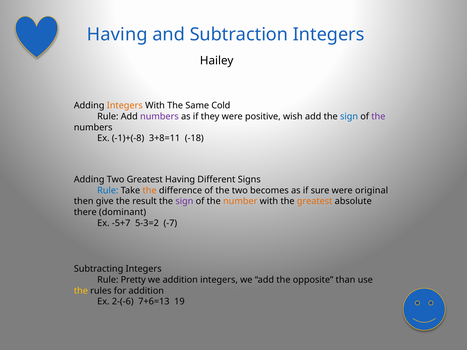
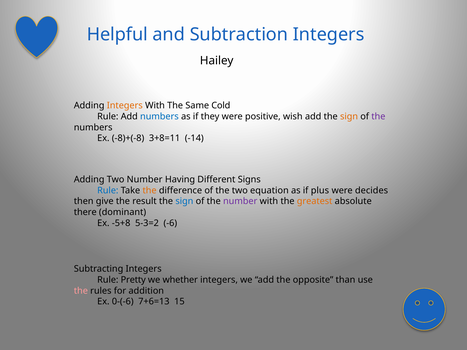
Having: Having -> Helpful (117, 34)
numbers colour: purple -> blue (159, 117)
sign colour: blue -> orange (349, 117)
-1)+(-8: -1)+(-8 -> -8)+(-8 (128, 138)
-18: -18 -> -14 (194, 138)
Two Greatest: Greatest -> Number (145, 180)
becomes: becomes -> equation (269, 191)
sure: sure -> plus (320, 191)
original: original -> decides (372, 191)
sign colour: purple -> blue (184, 201)
number colour: orange -> purple (240, 201)
-5+7: -5+7 -> -5+8 (121, 223)
-7: -7 -> -6 (170, 223)
we addition: addition -> whether (180, 280)
the colour: yellow -> pink (81, 291)
2-(-6: 2-(-6 -> 0-(-6 (123, 302)
19: 19 -> 15 (179, 302)
